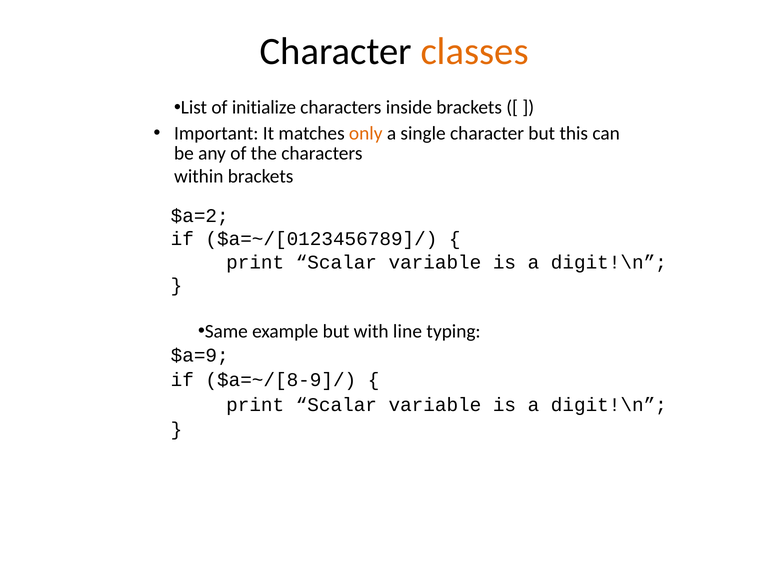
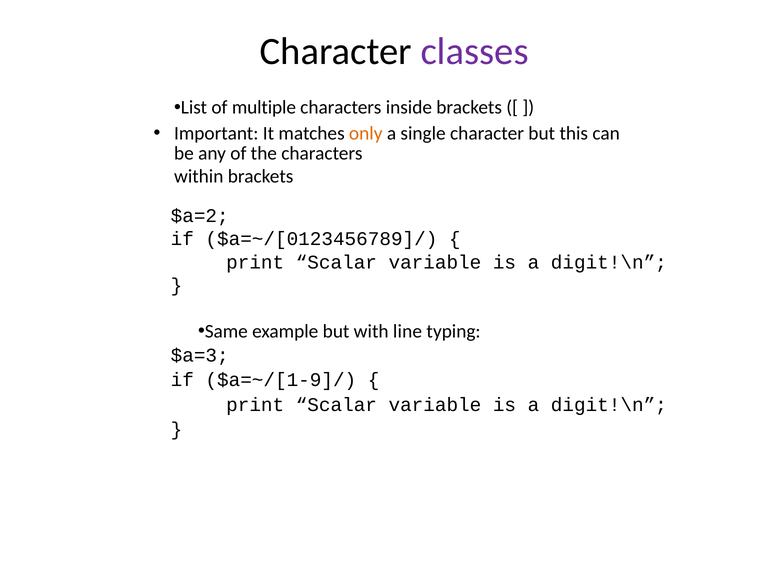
classes colour: orange -> purple (475, 52)
initialize: initialize -> multiple (264, 108)
$a=9: $a=9 -> $a=3 (200, 355)
$a=~/[8-9]/: $a=~/[8-9]/ -> $a=~/[1-9]/ (281, 380)
